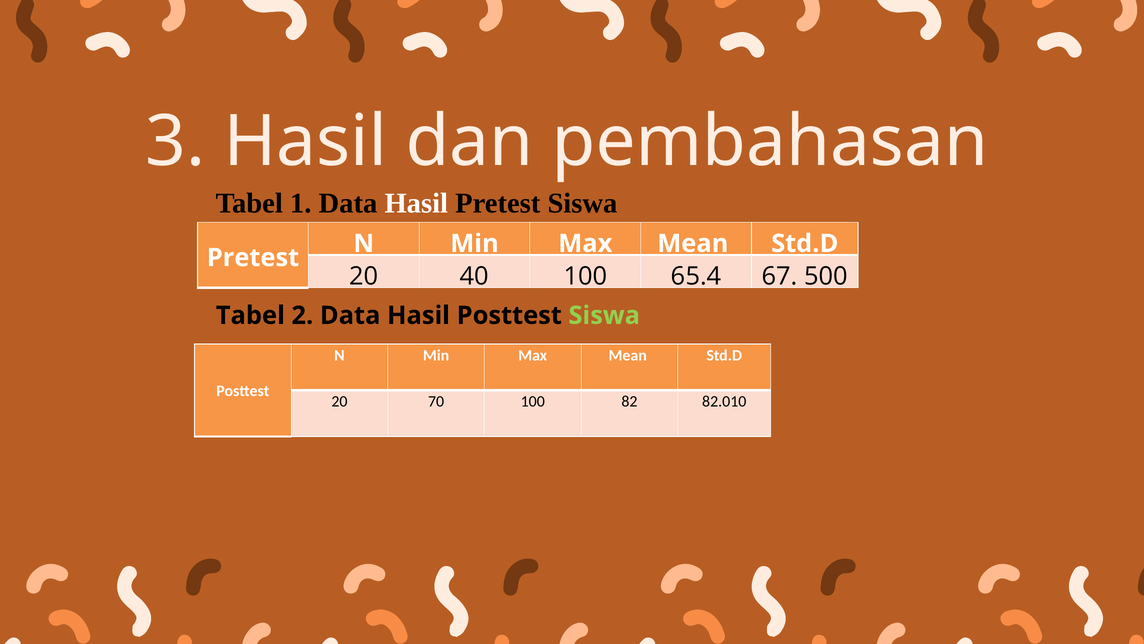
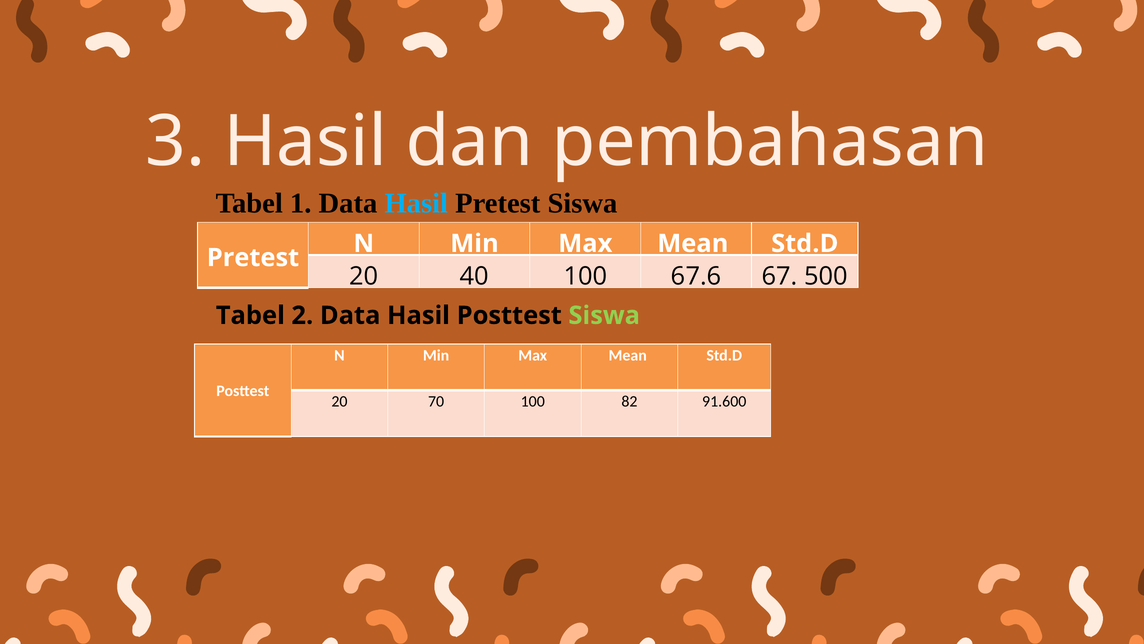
Hasil colour: white -> light blue (416, 203)
65.4: 65.4 -> 67.6 (696, 276)
82.010: 82.010 -> 91.600 (724, 401)
